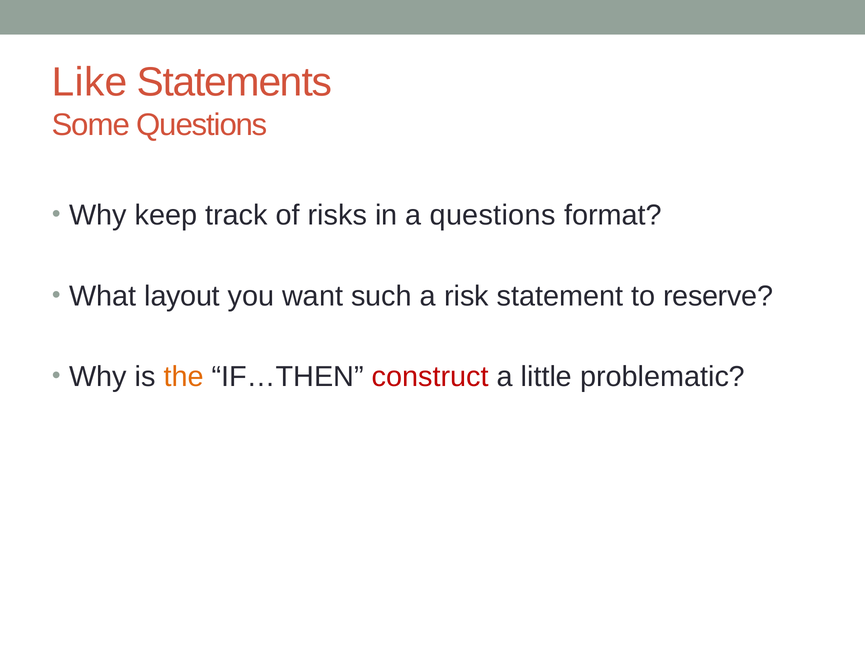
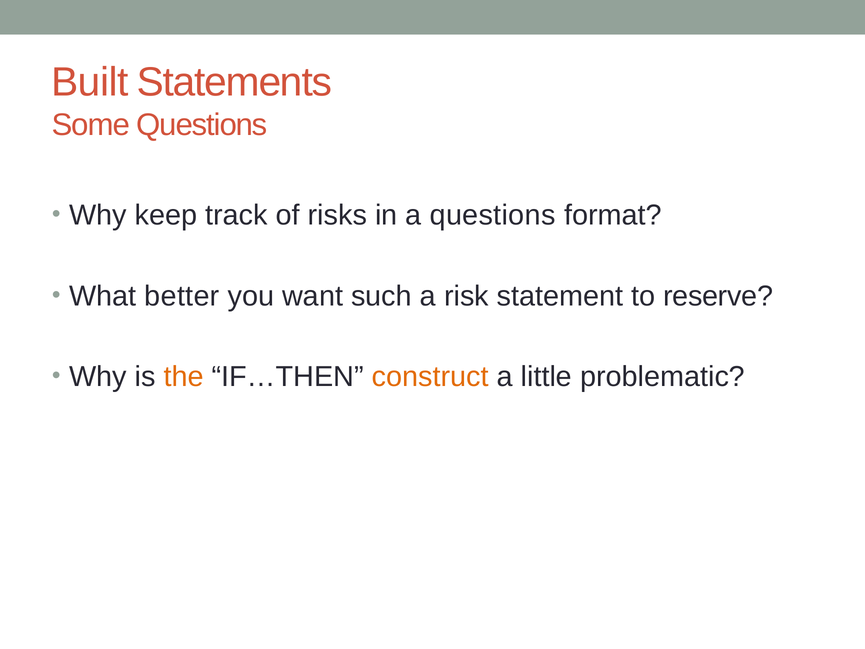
Like: Like -> Built (90, 82)
layout: layout -> better (182, 296)
construct colour: red -> orange (430, 377)
